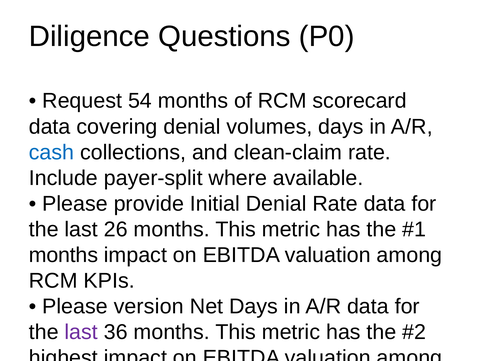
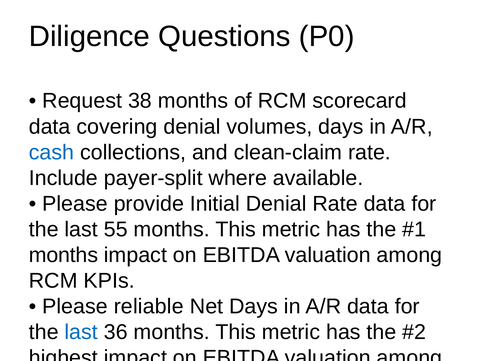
54: 54 -> 38 (140, 101)
26: 26 -> 55 (116, 230)
version: version -> reliable (149, 307)
last colour: purple -> blue (81, 332)
